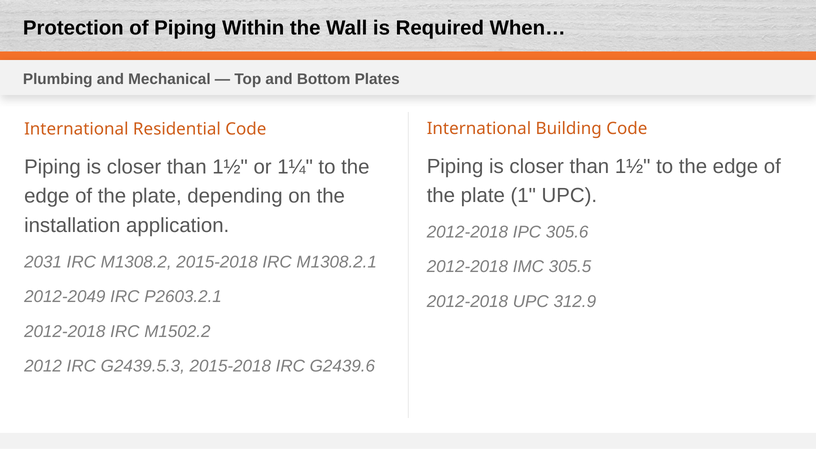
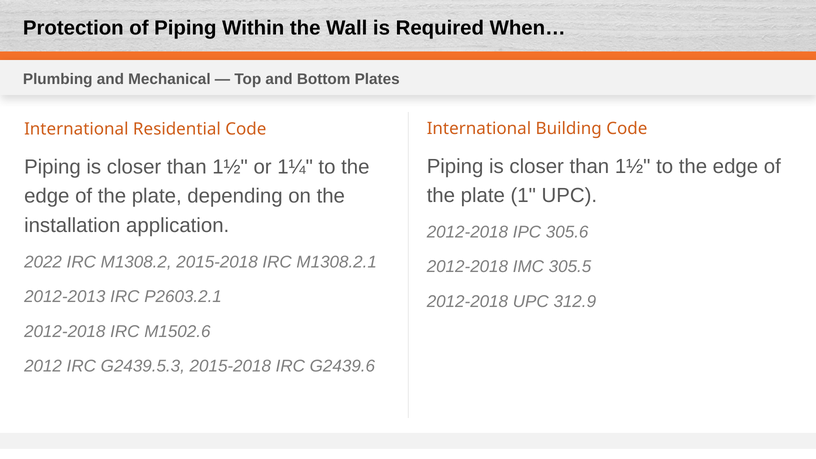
2031: 2031 -> 2022 (43, 262)
2012-2049: 2012-2049 -> 2012-2013 (65, 297)
M1502.2: M1502.2 -> M1502.6 (177, 331)
